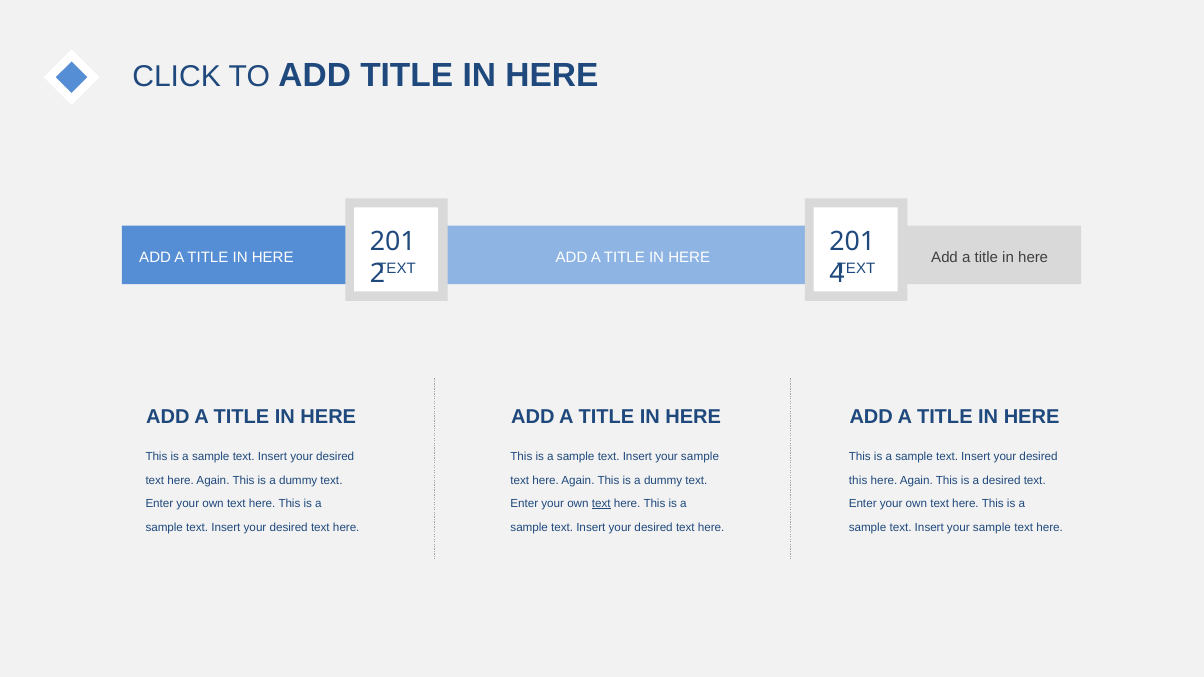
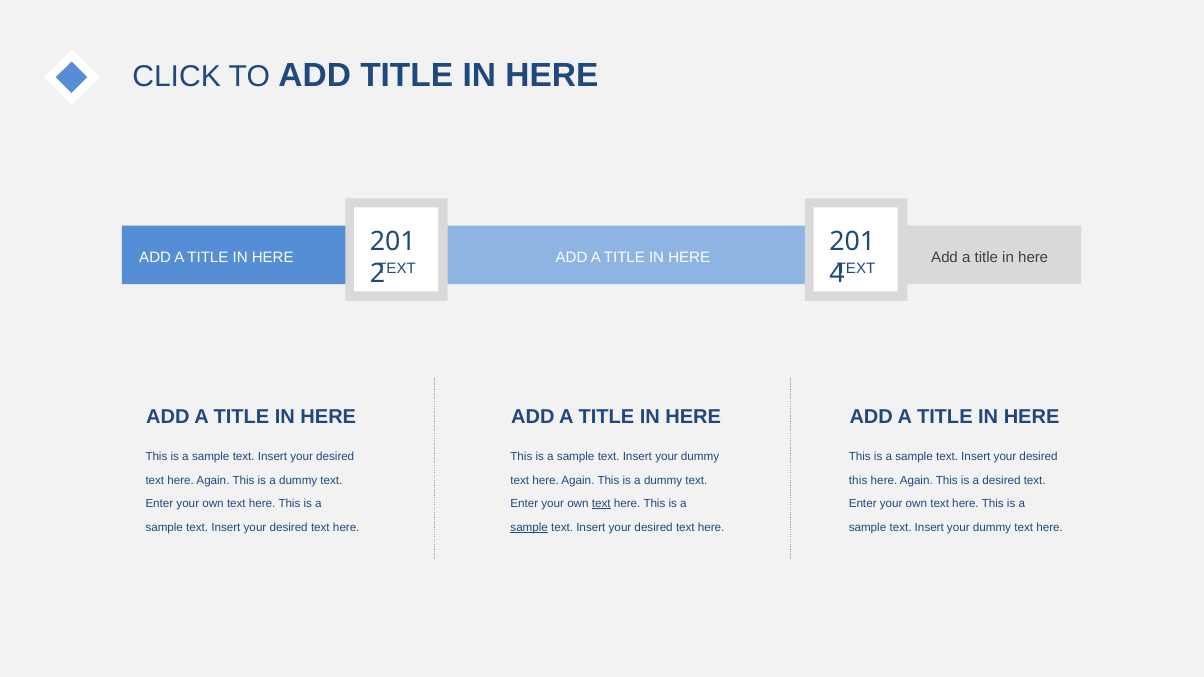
sample: sample -> dummy (700, 457)
sample underline: none -> present (529, 527)
sample: sample -> dummy (992, 527)
